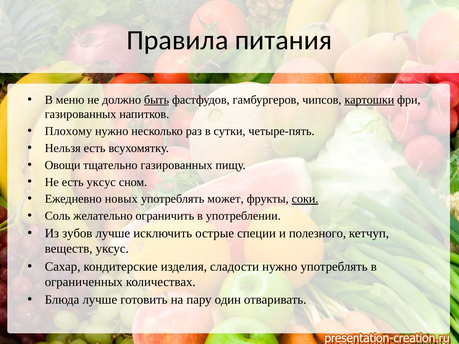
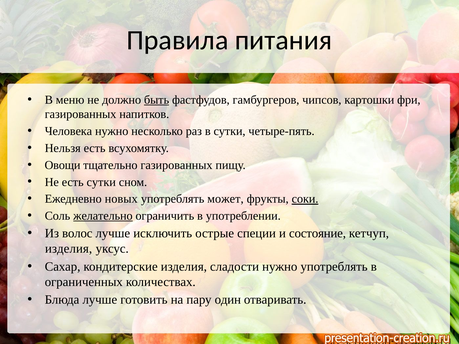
картошки underline: present -> none (369, 100)
Плохому: Плохому -> Человека (68, 131)
есть уксус: уксус -> сутки (101, 182)
желательно underline: none -> present (103, 216)
зубов: зубов -> волос (77, 234)
полезного: полезного -> состояние (318, 234)
веществ: веществ -> изделия (69, 249)
